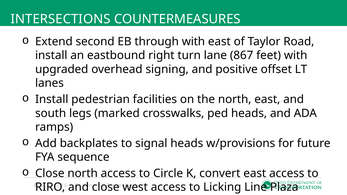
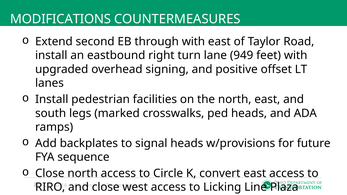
INTERSECTIONS: INTERSECTIONS -> MODIFICATIONS (61, 19)
867: 867 -> 949 (242, 55)
